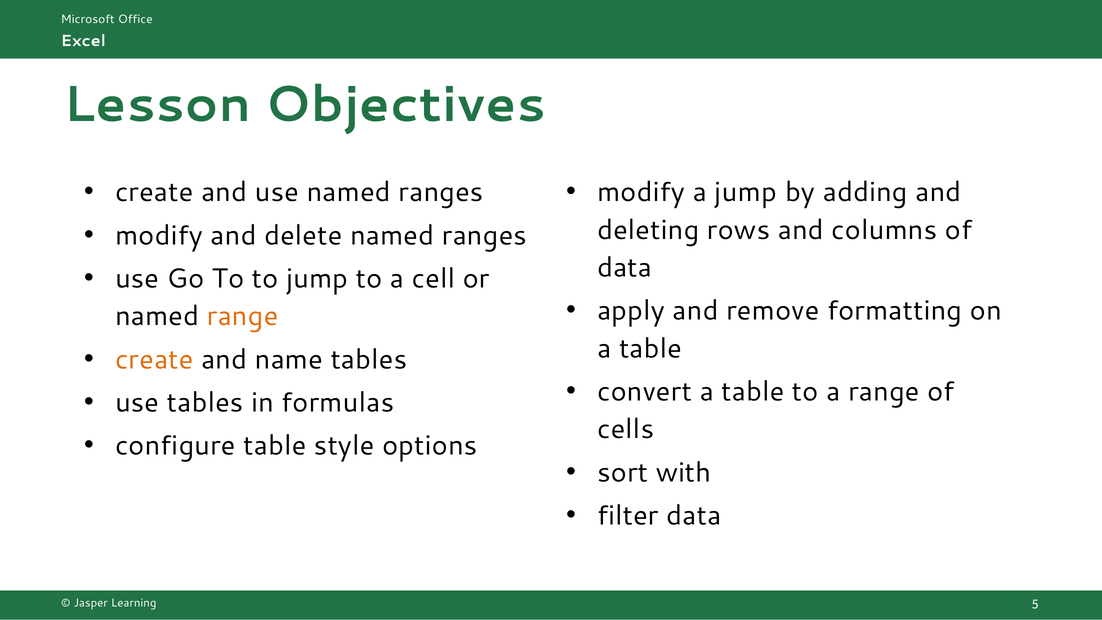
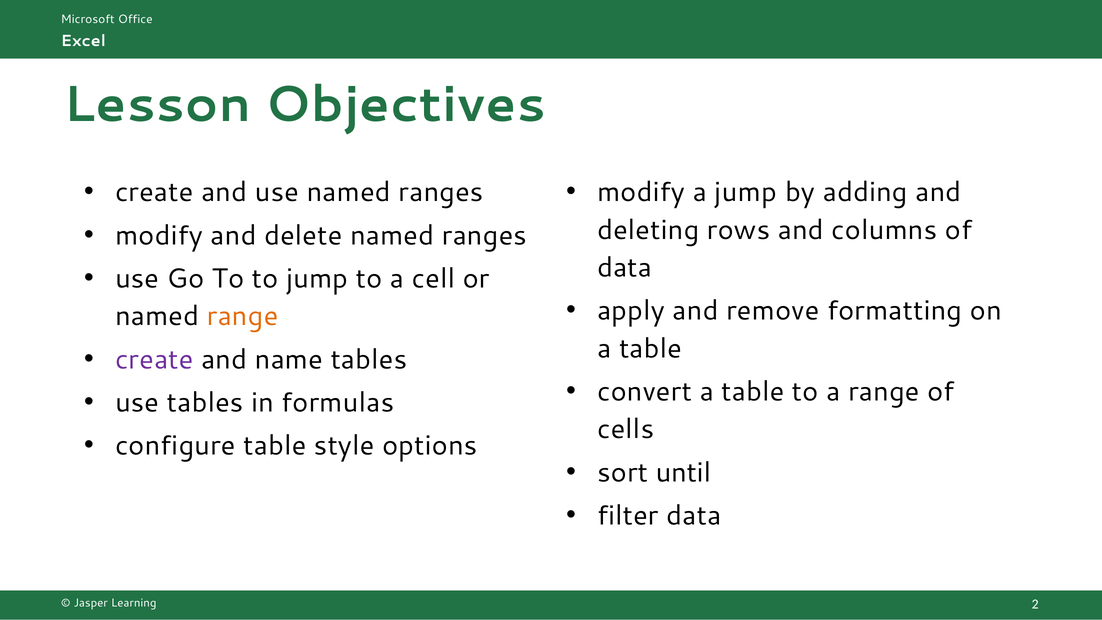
create colour: orange -> purple (154, 359)
with: with -> until (684, 472)
5: 5 -> 2 (1035, 604)
